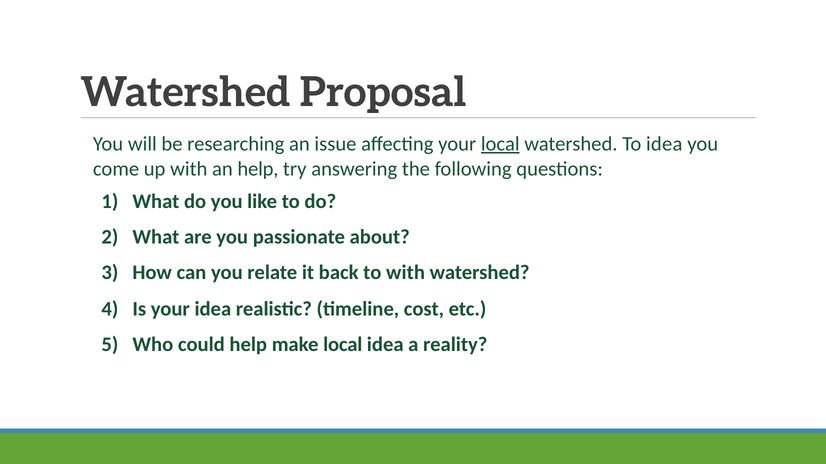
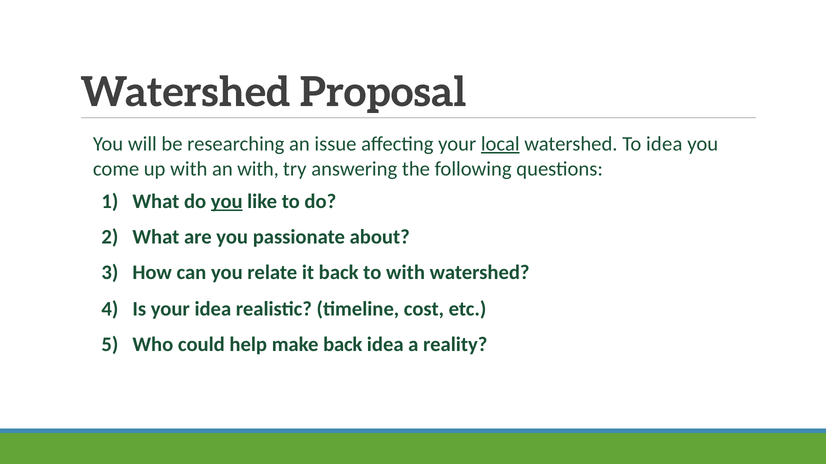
an help: help -> with (258, 169)
you underline: none -> present (227, 202)
make local: local -> back (343, 345)
